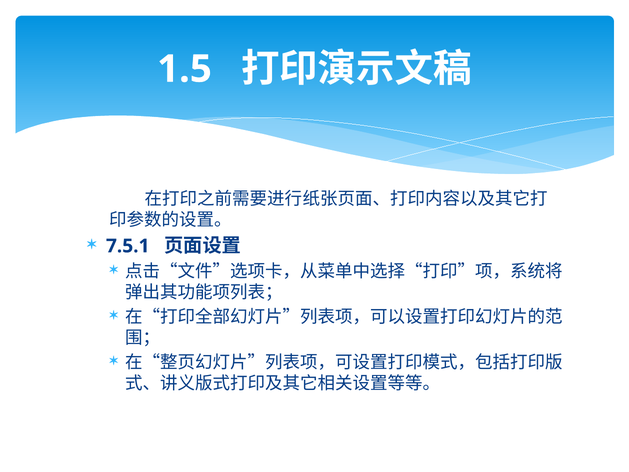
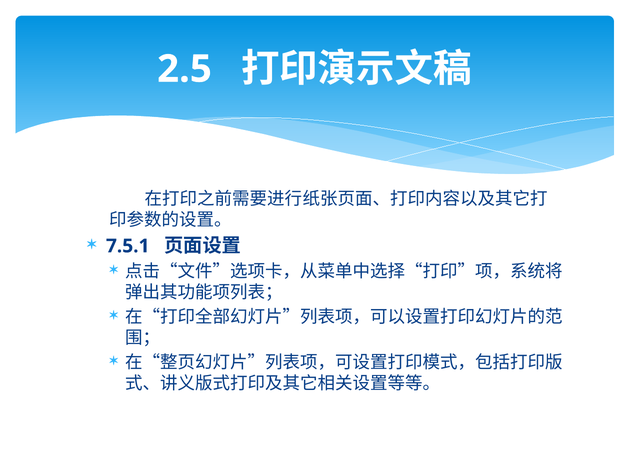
1.5: 1.5 -> 2.5 (184, 69)
